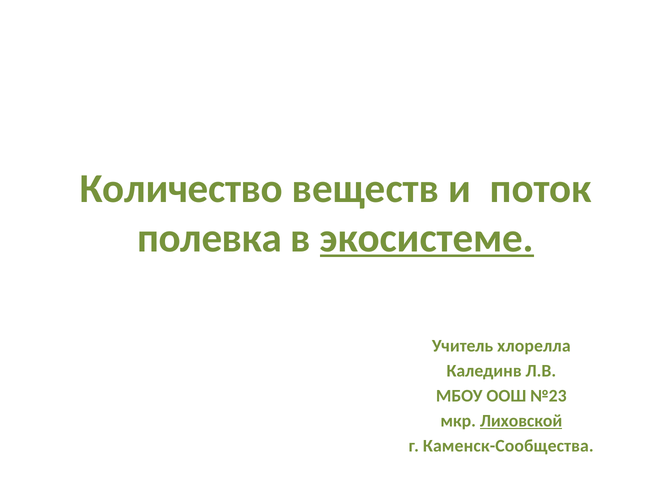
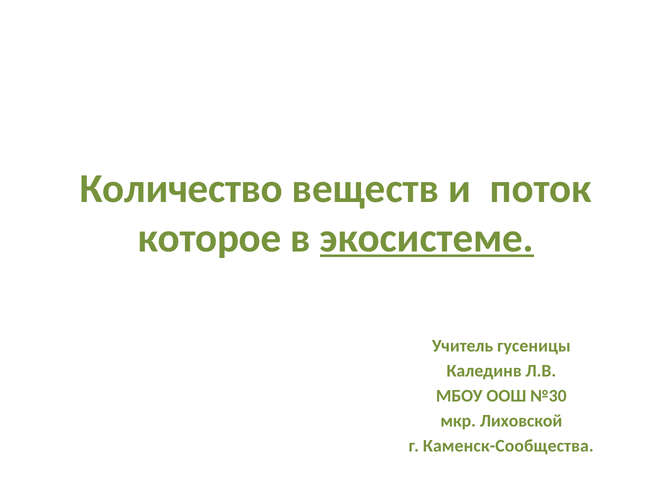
полевка: полевка -> которое (209, 238)
хлорелла: хлорелла -> гусеницы (534, 346)
№23: №23 -> №30 (548, 396)
Лиховской underline: present -> none (521, 421)
